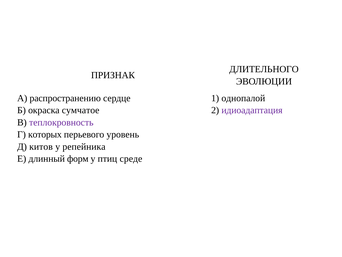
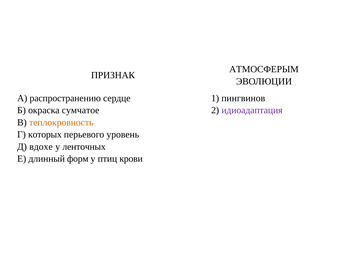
ДЛИТЕЛЬНОГО: ДЛИТЕЛЬНОГО -> АТМОСФЕРЫМ (264, 69)
однопалой: однопалой -> пингвинов (243, 98)
теплокровность colour: purple -> orange (61, 122)
китов: китов -> вдохе (41, 146)
репейника: репейника -> ленточных (84, 146)
среде: среде -> крови (131, 159)
